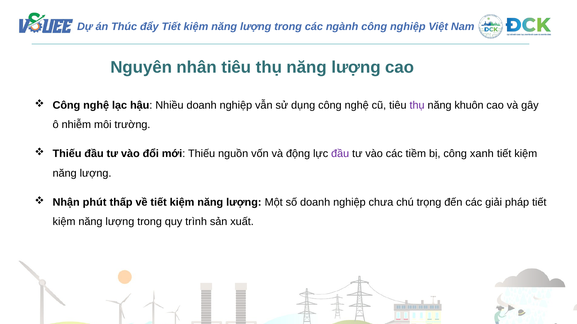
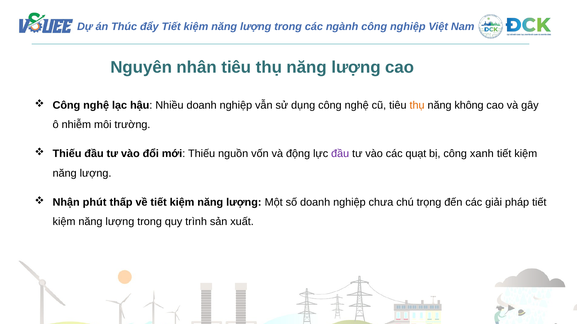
thụ colour: purple -> orange (417, 105)
khuôn: khuôn -> không (469, 105)
tiềm: tiềm -> quạt (416, 154)
